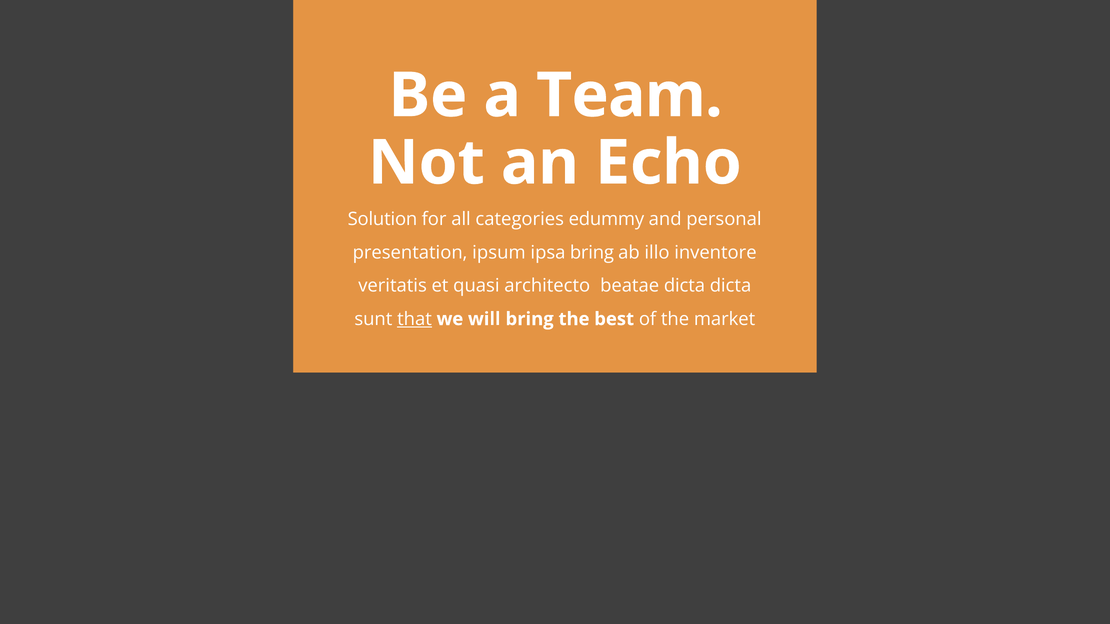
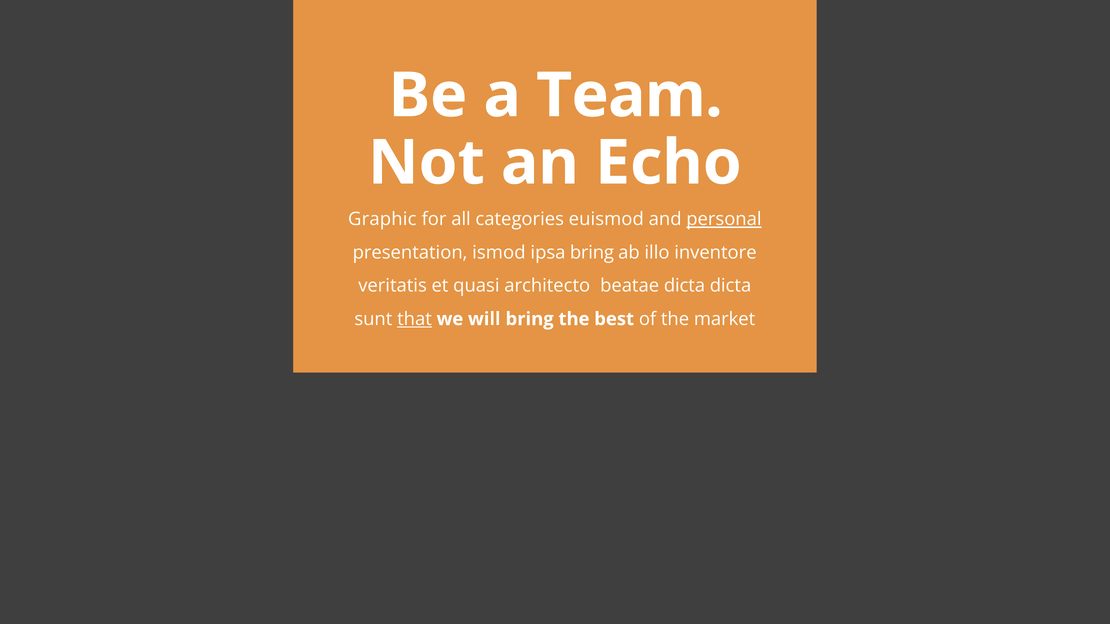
Solution: Solution -> Graphic (382, 219)
edummy: edummy -> euismod (606, 219)
personal underline: none -> present (724, 219)
ipsum: ipsum -> ismod (499, 253)
